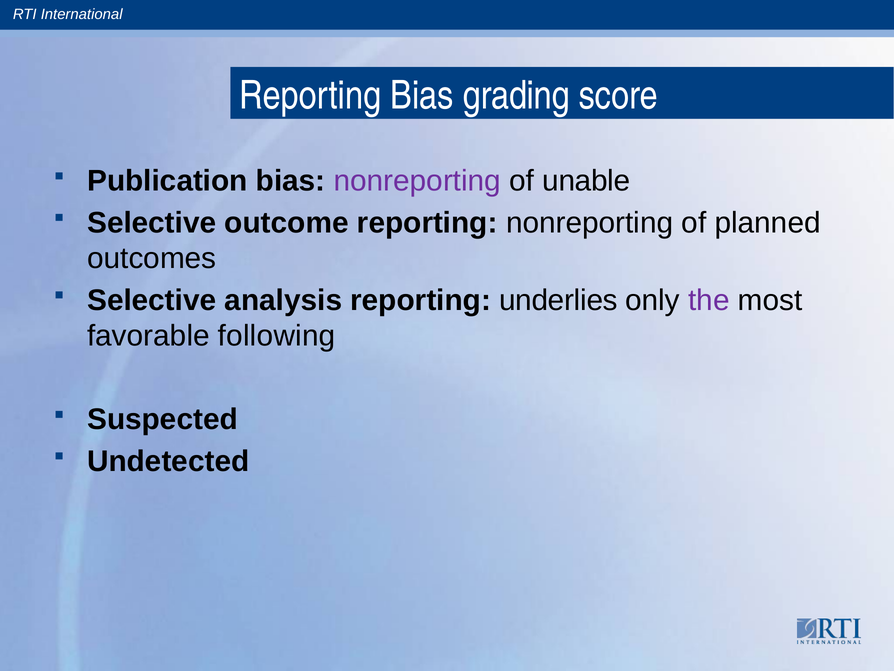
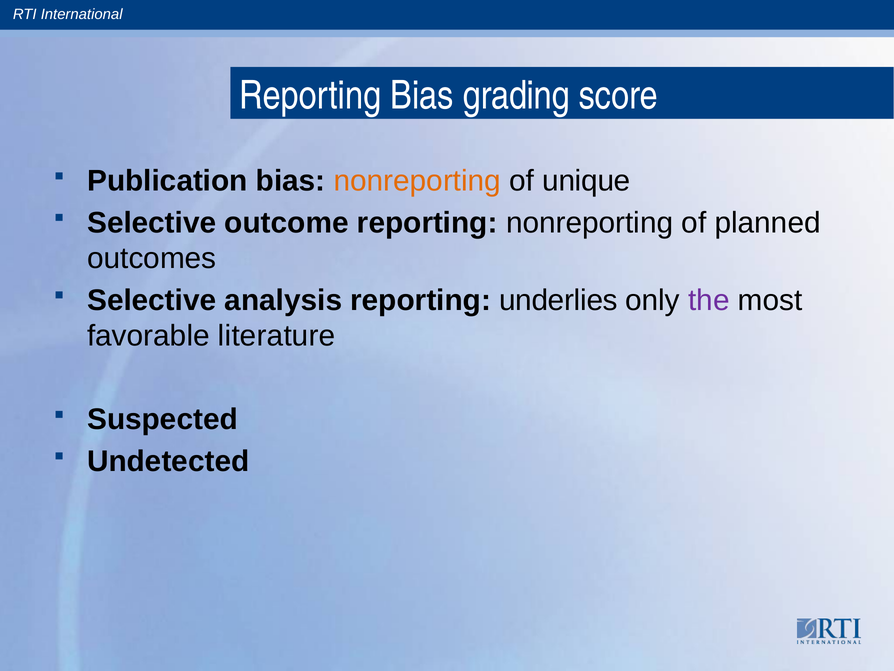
nonreporting colour: purple -> orange (417, 181)
unable: unable -> unique (586, 181)
following: following -> literature (277, 336)
